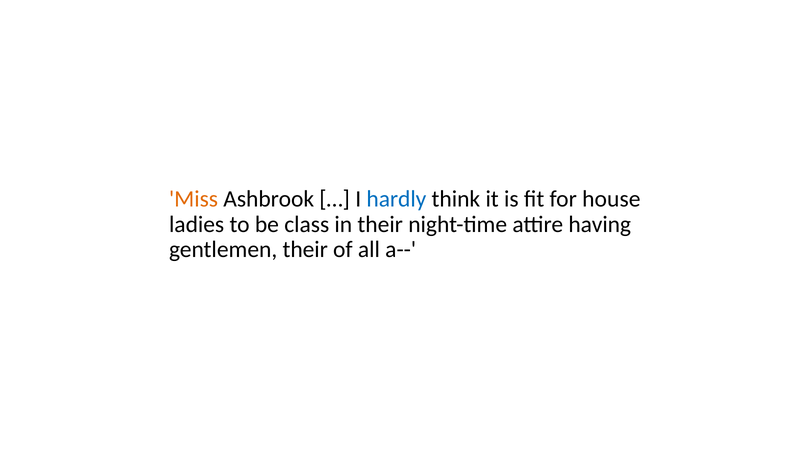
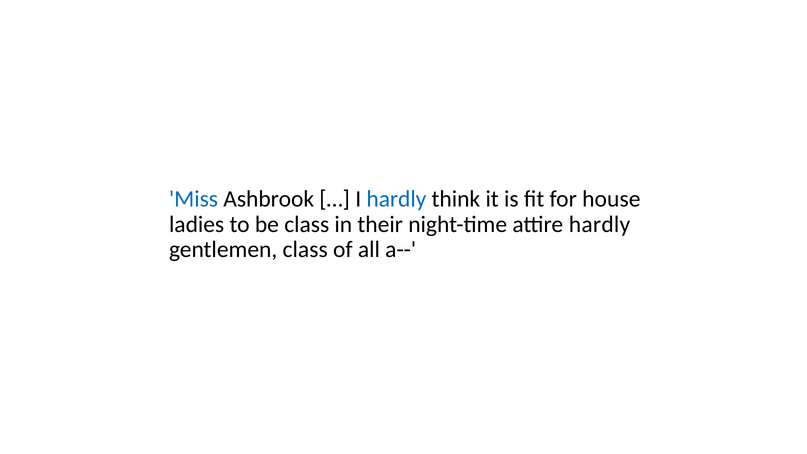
Miss colour: orange -> blue (194, 199)
attire having: having -> hardly (600, 224)
gentlemen their: their -> class (305, 250)
